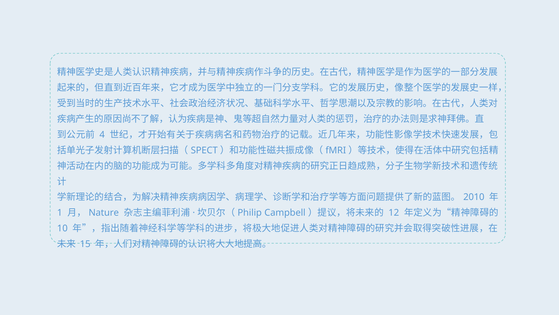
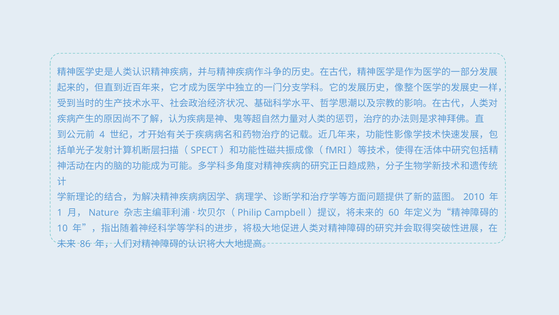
12: 12 -> 60 (394, 213)
15: 15 -> 86 (85, 244)
